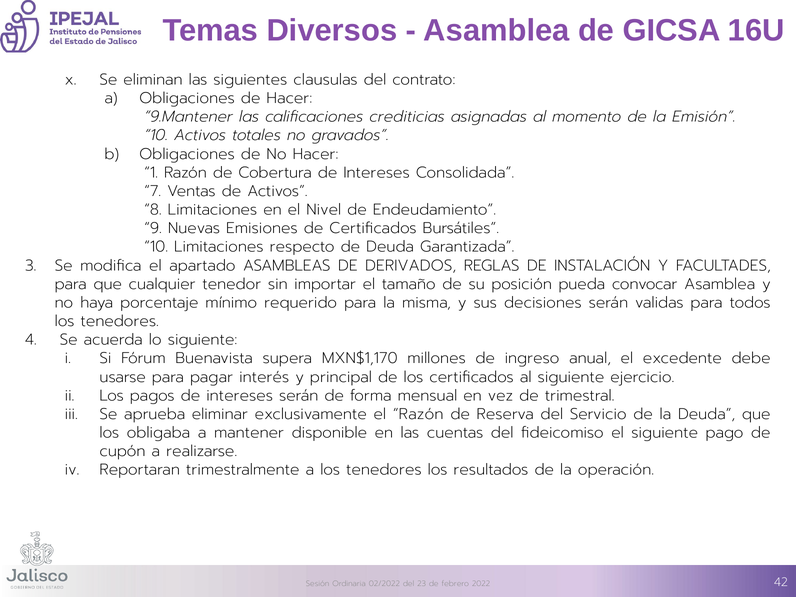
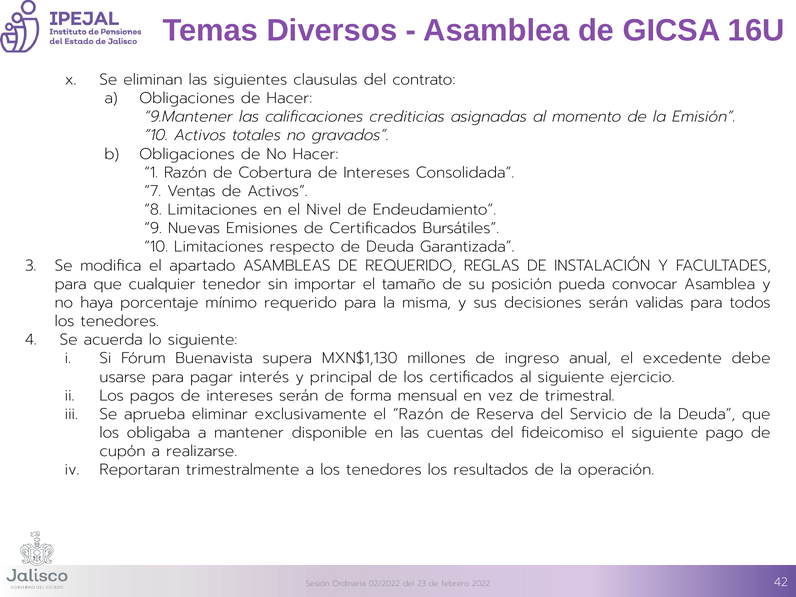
DE DERIVADOS: DERIVADOS -> REQUERIDO (411, 265)
MXN$1,170: MXN$1,170 -> MXN$1,130 (360, 358)
